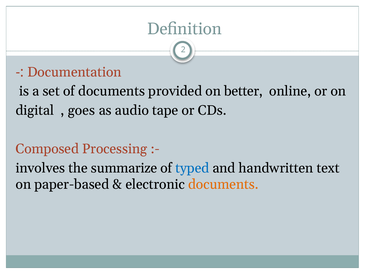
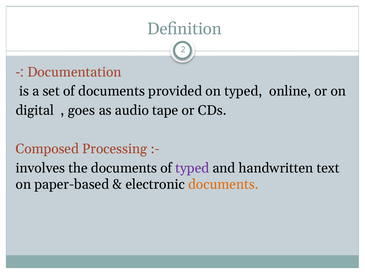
on better: better -> typed (243, 91)
the summarize: summarize -> documents (124, 168)
typed colour: blue -> purple (192, 168)
